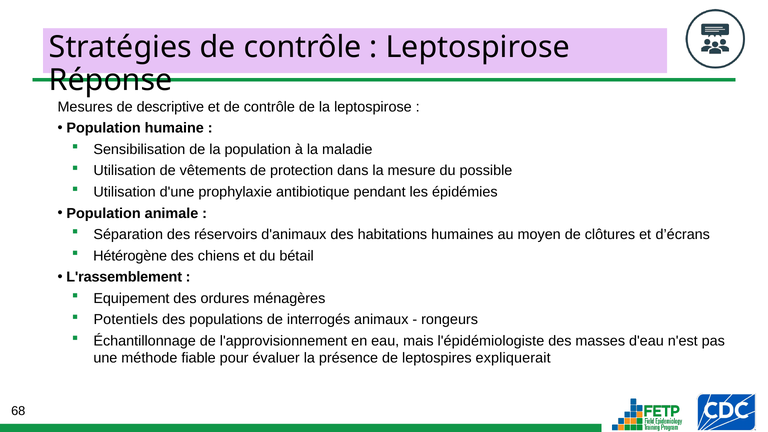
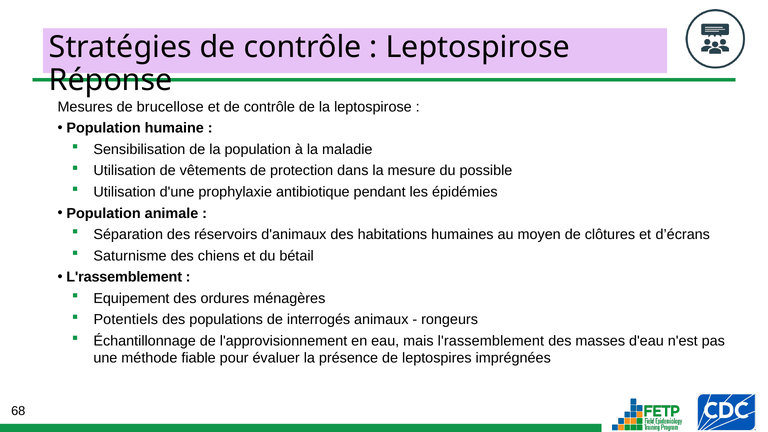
descriptive: descriptive -> brucellose (170, 107)
Hétérogène: Hétérogène -> Saturnisme (130, 256)
mais l'épidémiologiste: l'épidémiologiste -> l'rassemblement (491, 341)
expliquerait: expliquerait -> imprégnées (513, 358)
